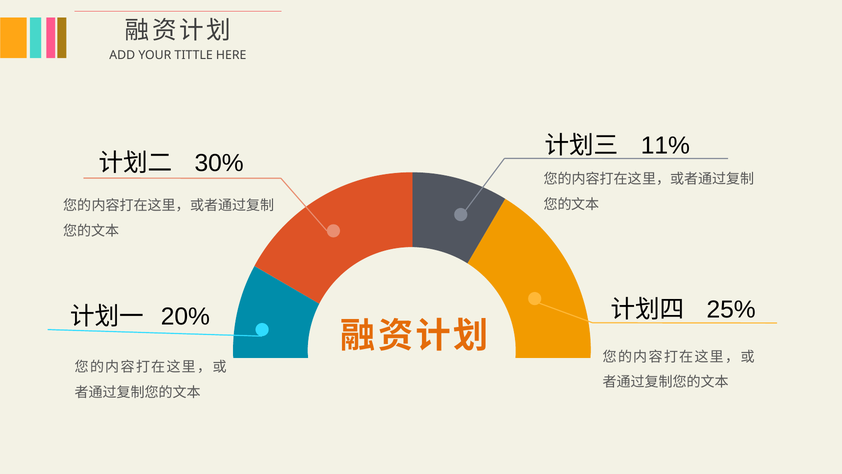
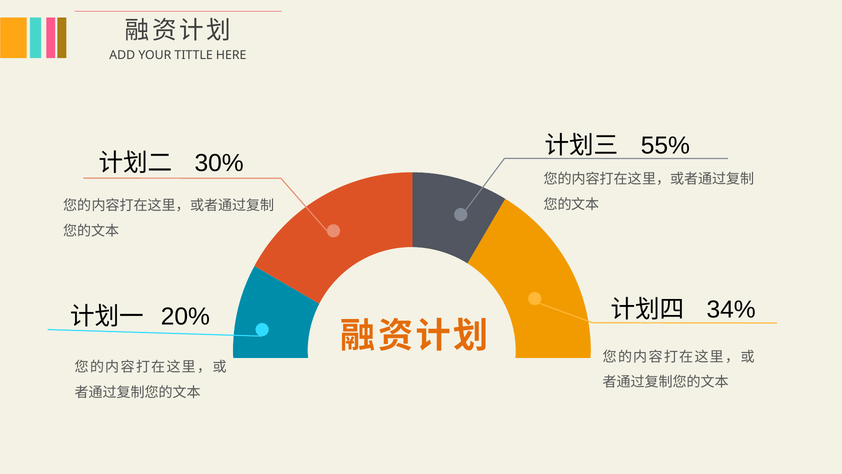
11%: 11% -> 55% (665, 146)
25%: 25% -> 34% (731, 310)
